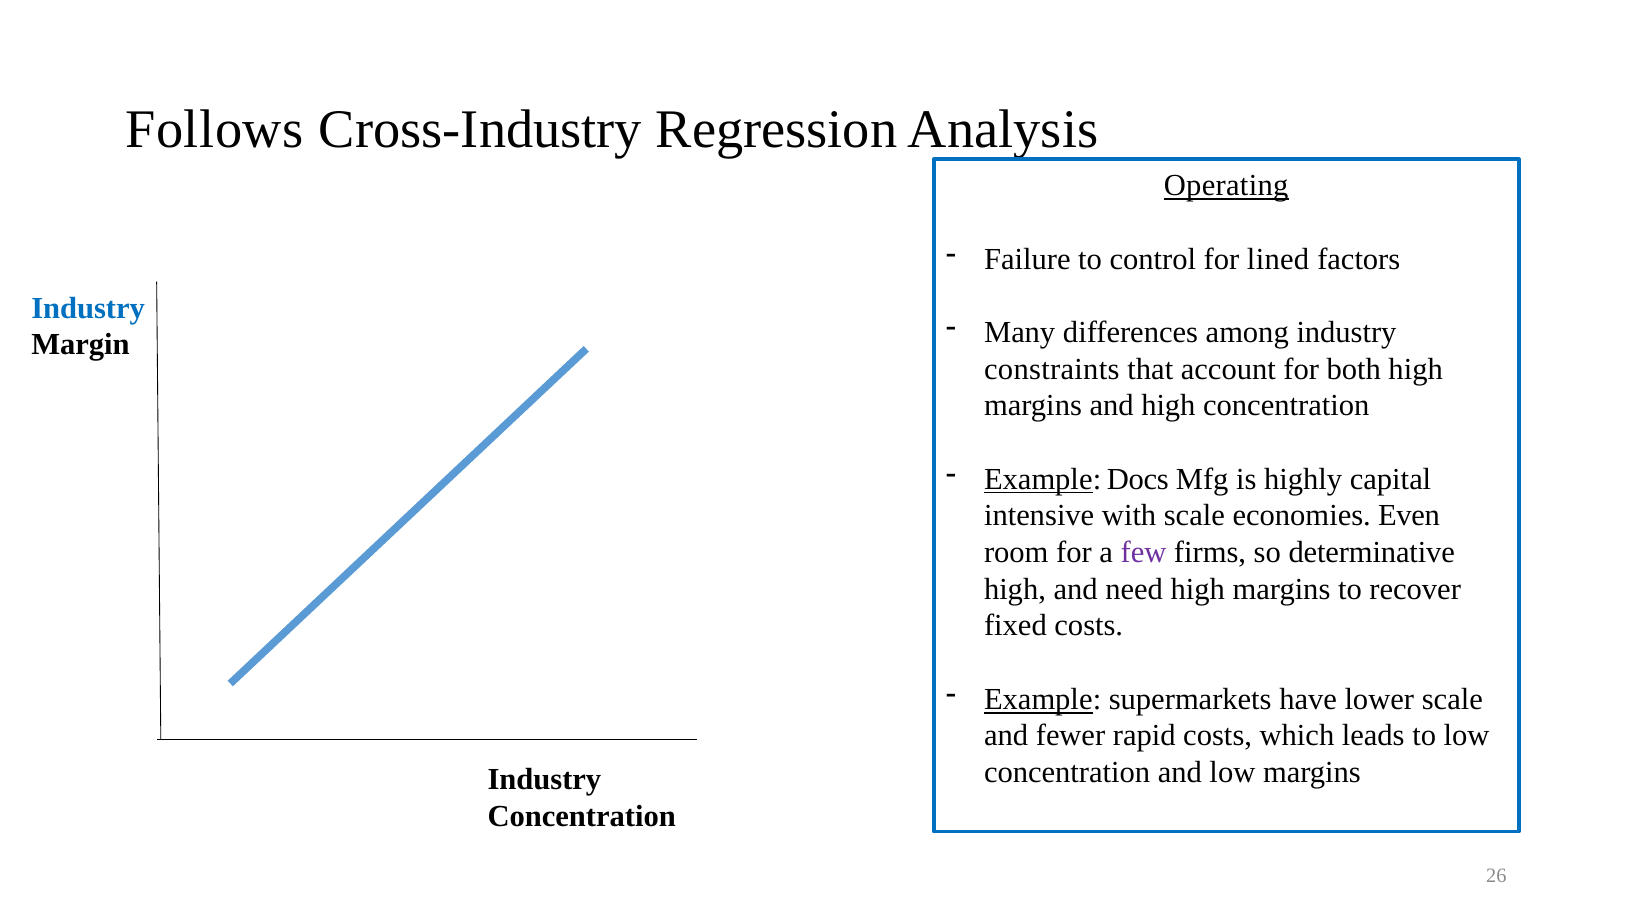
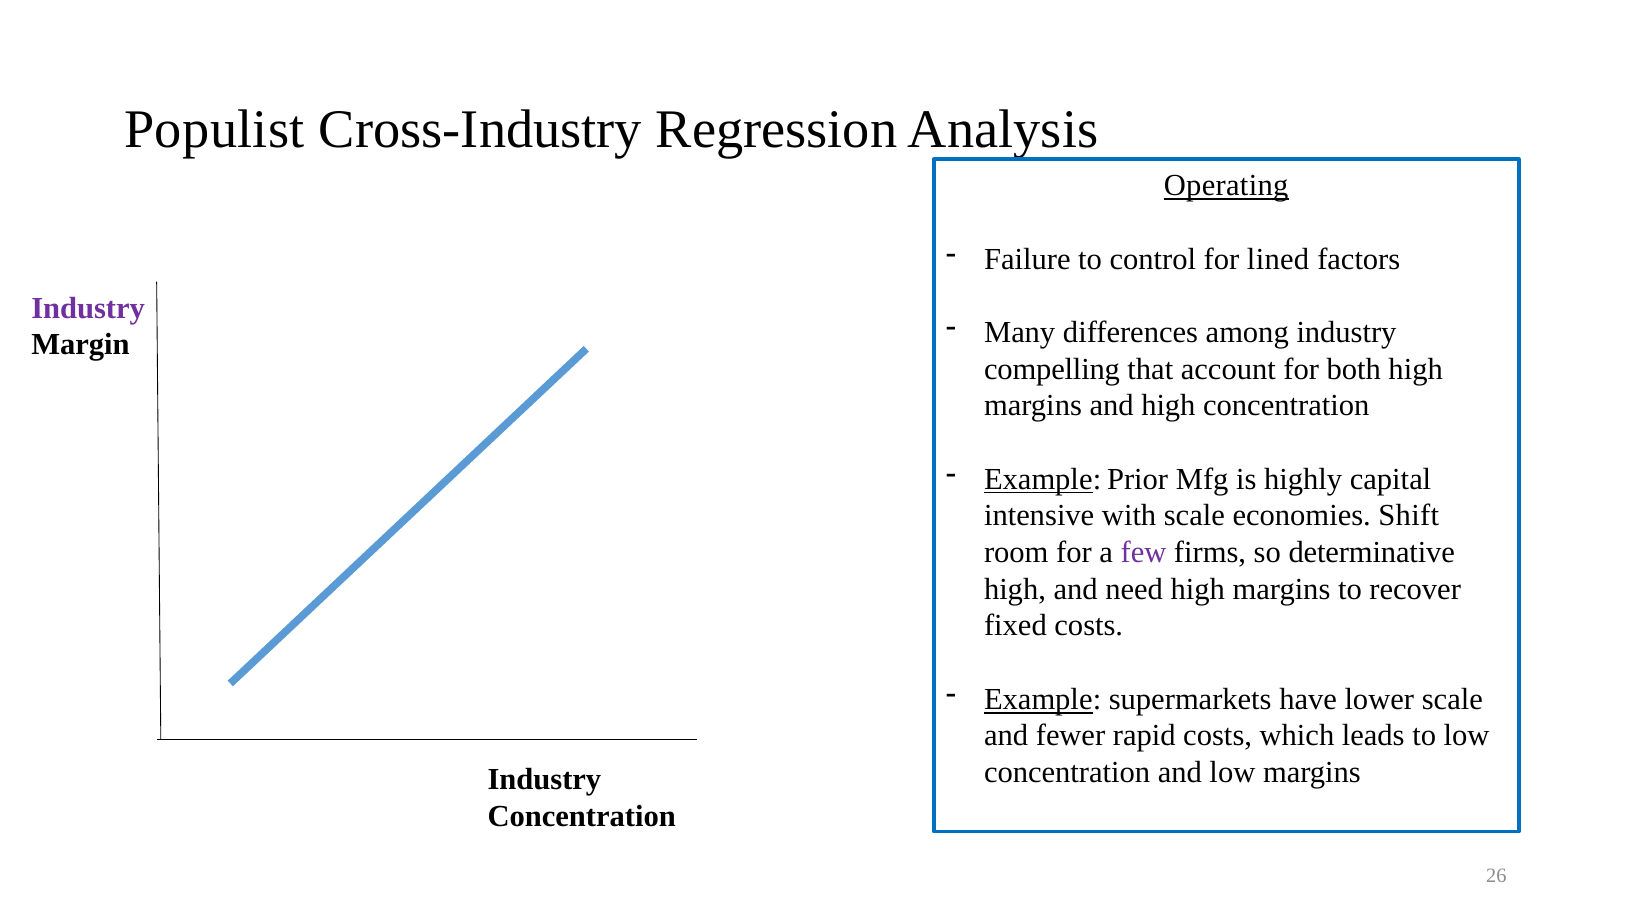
Follows: Follows -> Populist (215, 130)
Industry colour: blue -> purple (88, 308)
constraints: constraints -> compelling (1052, 369)
Docs: Docs -> Prior (1138, 479)
Even: Even -> Shift (1409, 516)
